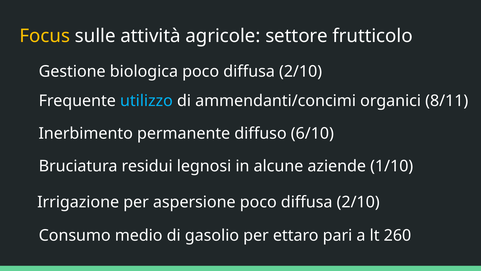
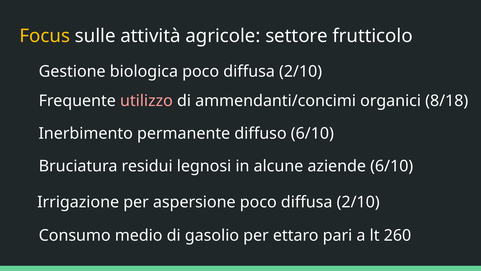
utilizzo colour: light blue -> pink (146, 101)
8/11: 8/11 -> 8/18 (447, 101)
aziende 1/10: 1/10 -> 6/10 (392, 166)
